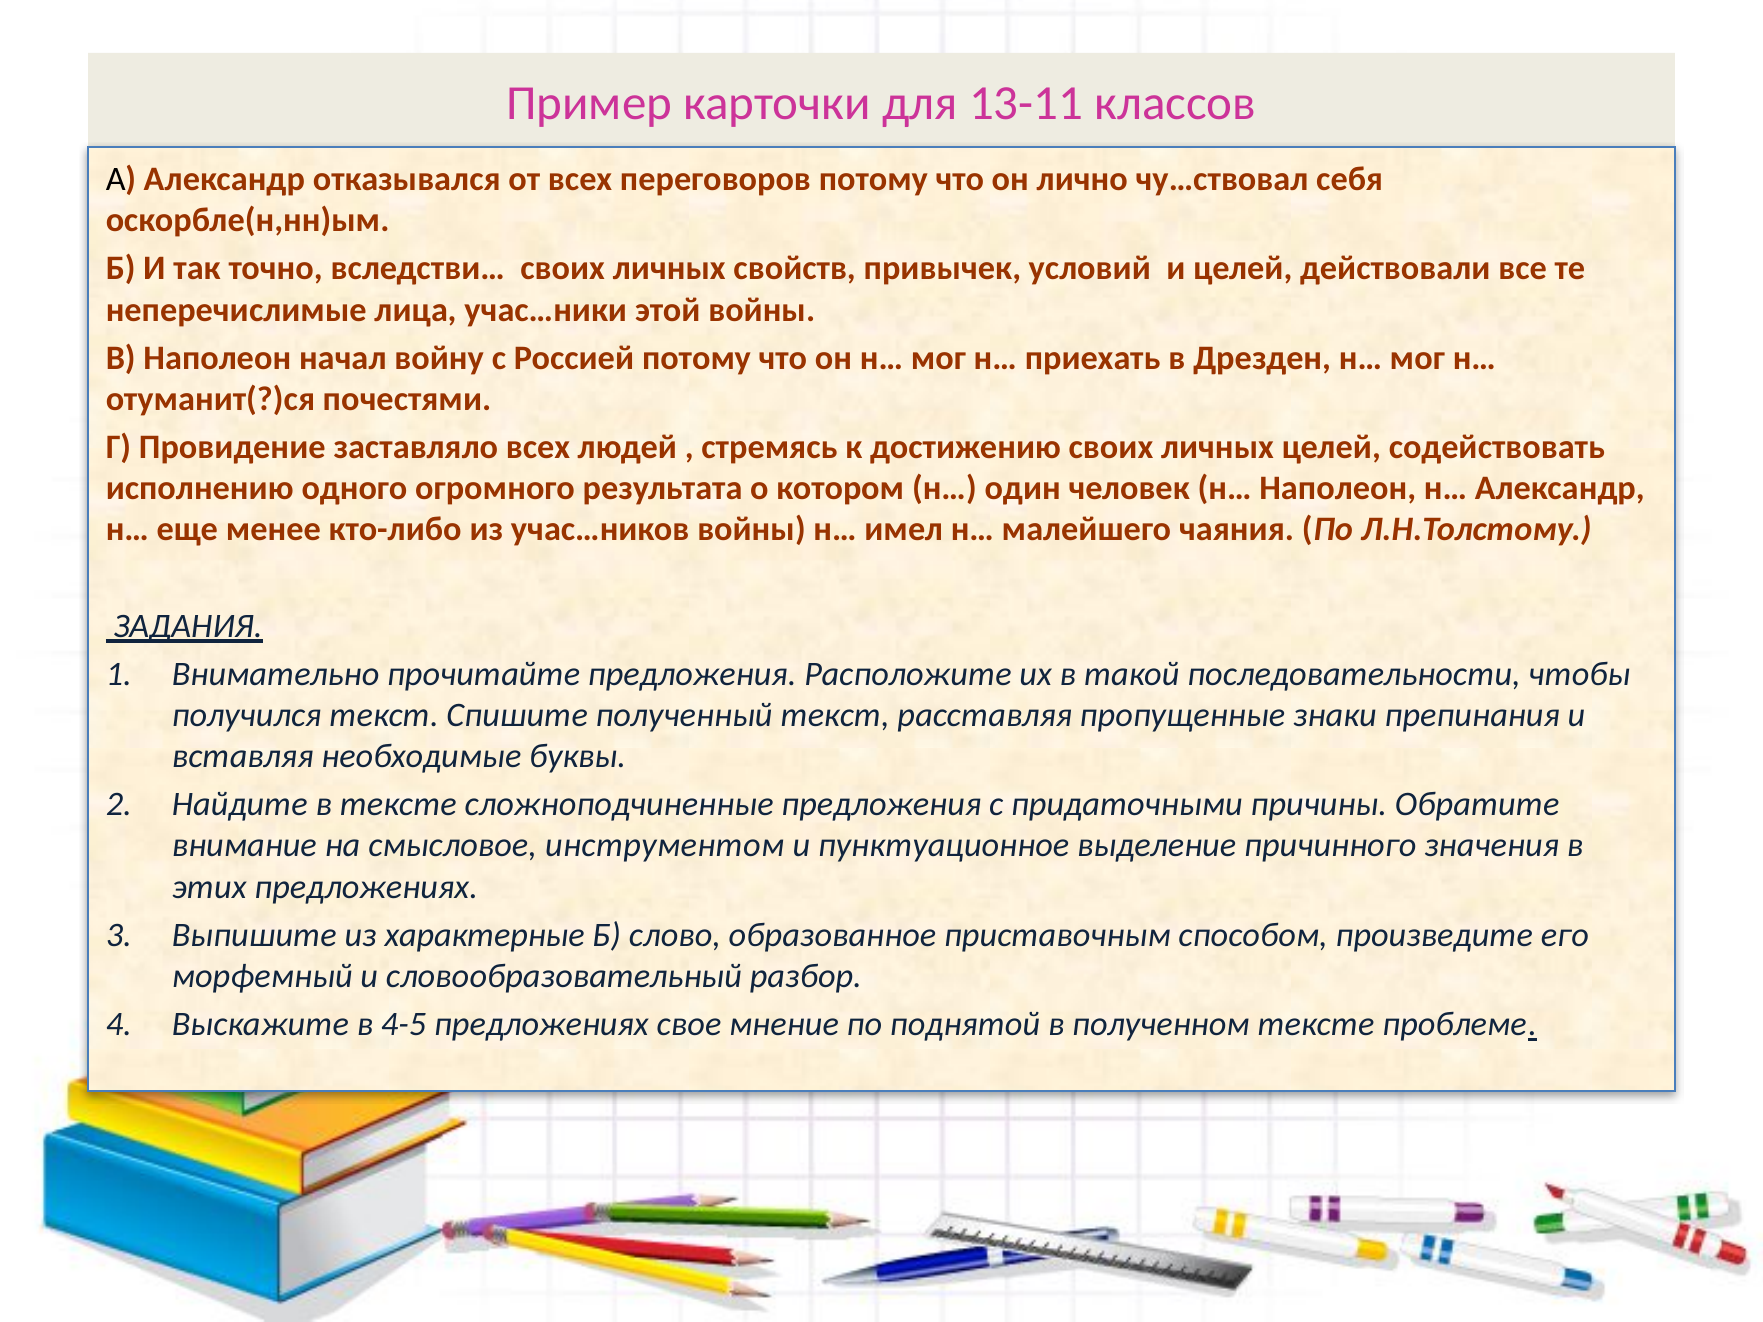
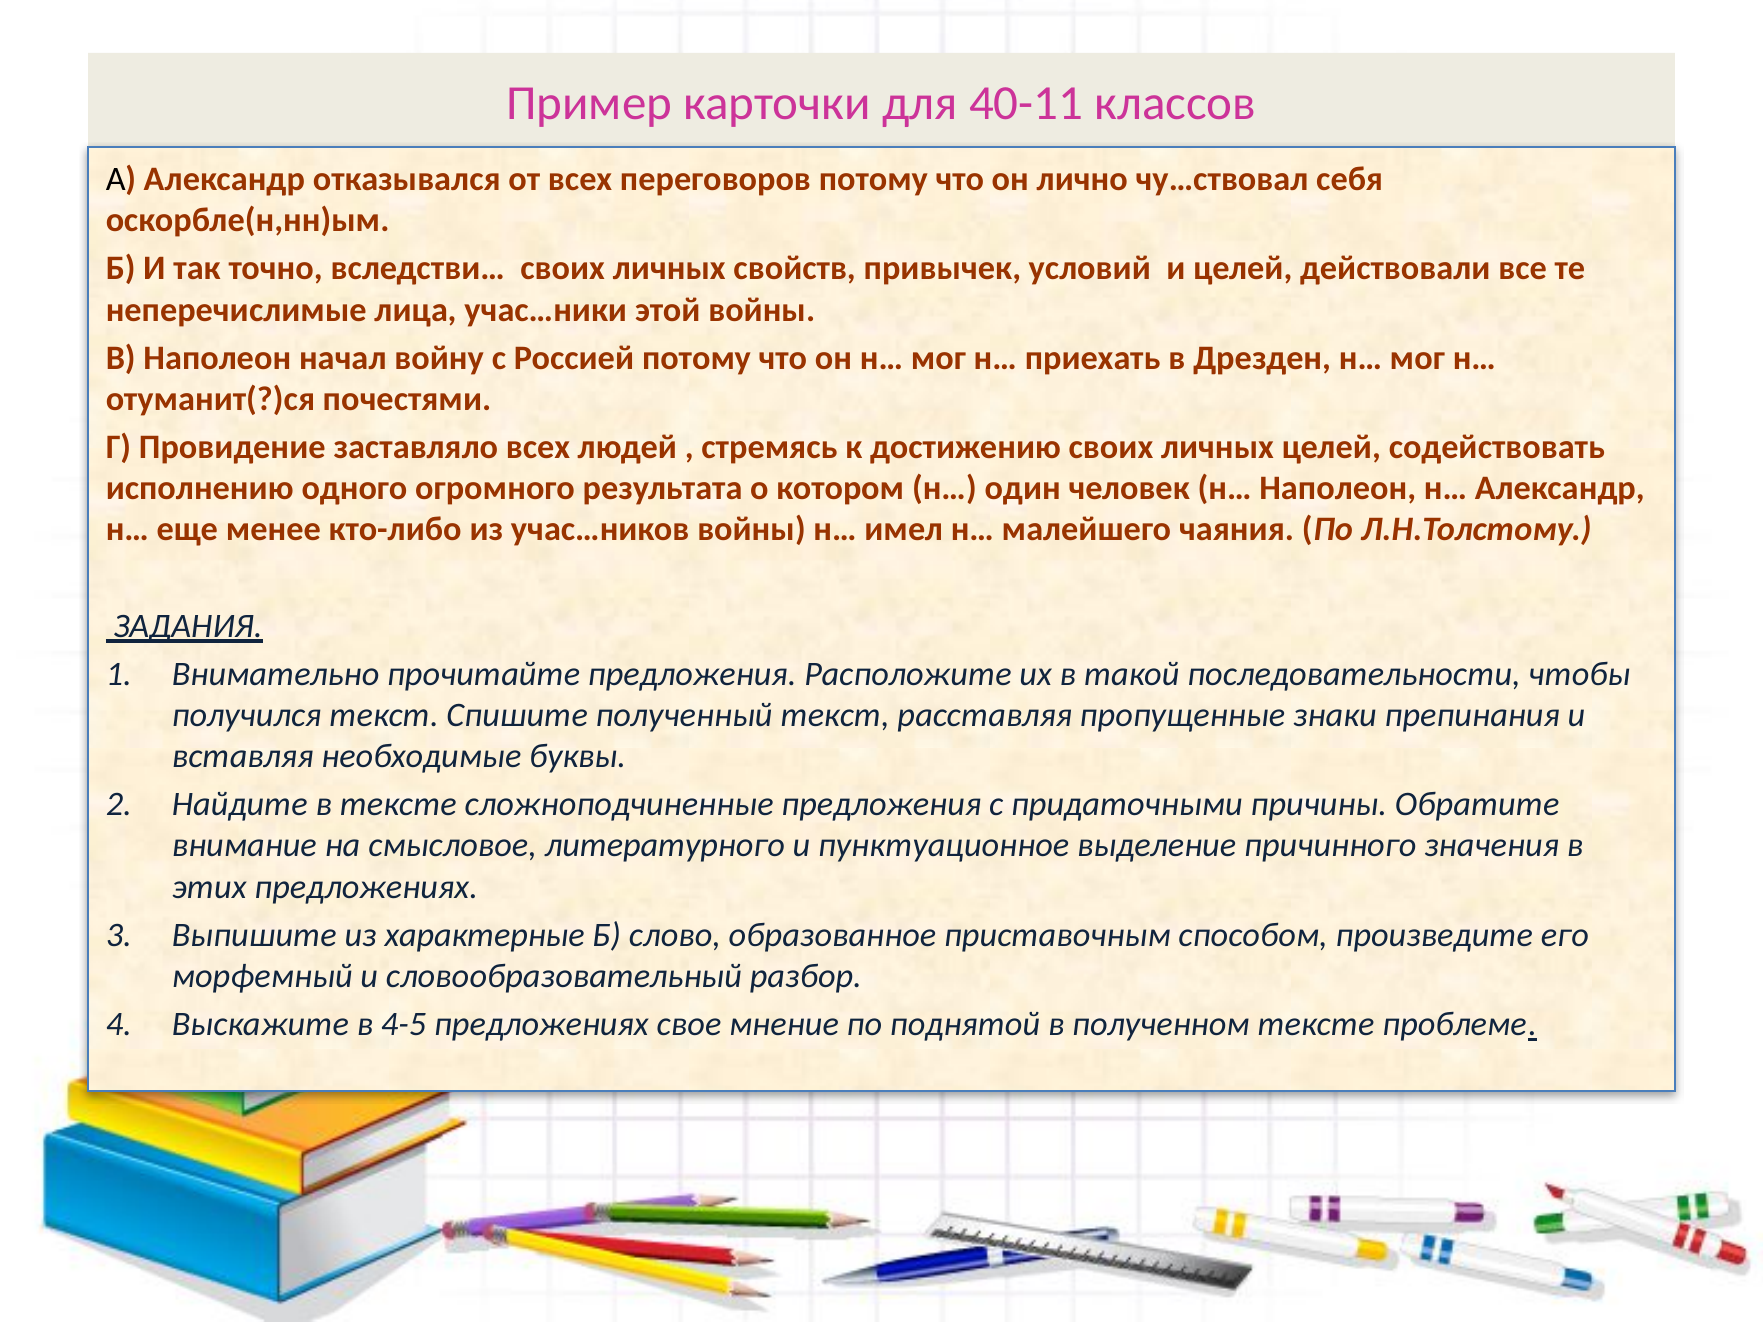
13-11: 13-11 -> 40-11 (1026, 104)
инструментом: инструментом -> литературного (665, 846)
